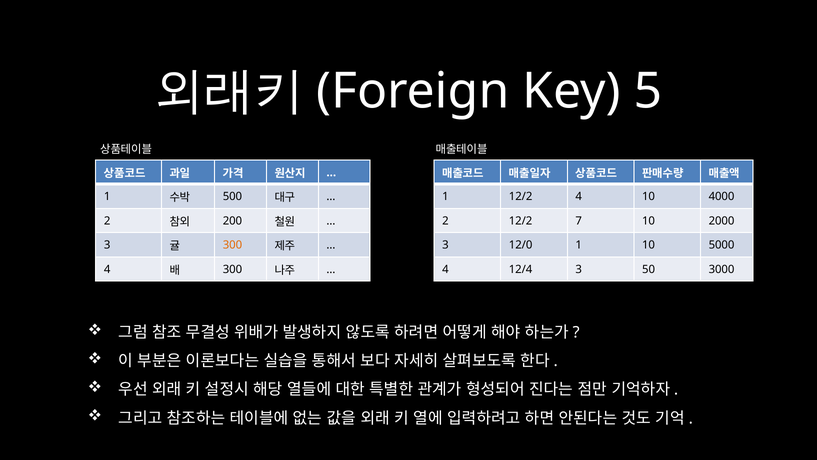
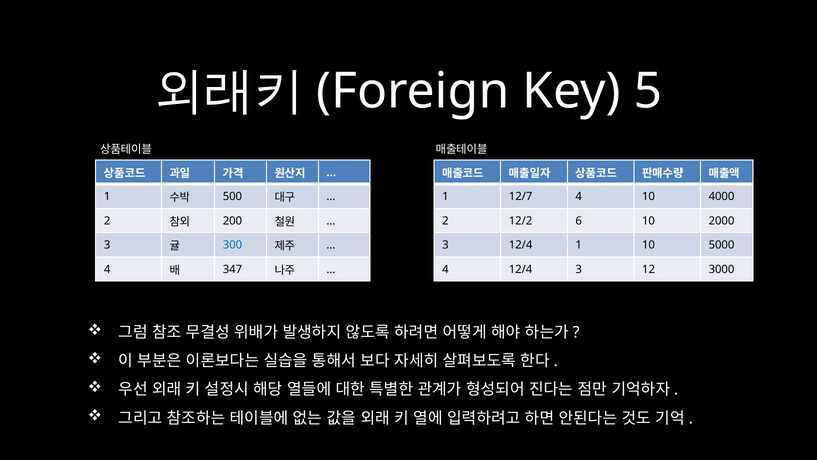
1 12/2: 12/2 -> 12/7 (521, 197)
7: 7 -> 6 (579, 221)
300 colour: orange -> blue (232, 245)
3 12/0: 12/0 -> 12/4 (521, 245)
300: 300 -> 347 (232, 269)
50: 50 -> 12 (649, 269)
